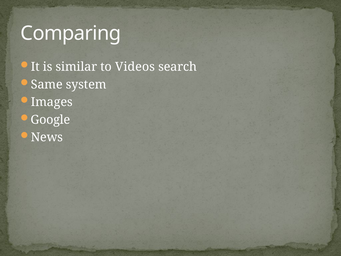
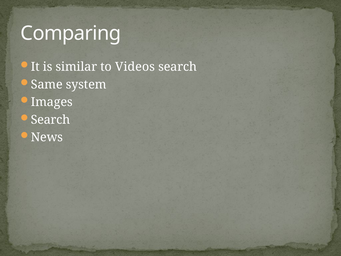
Google: Google -> Search (50, 120)
